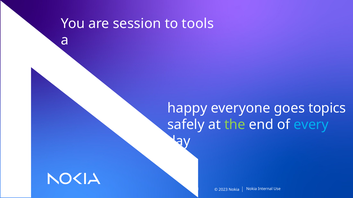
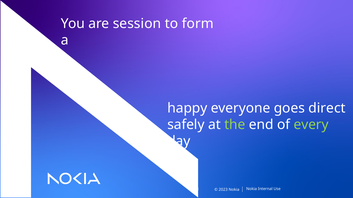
tools: tools -> form (198, 24)
topics: topics -> direct (327, 108)
every colour: light blue -> light green (311, 125)
